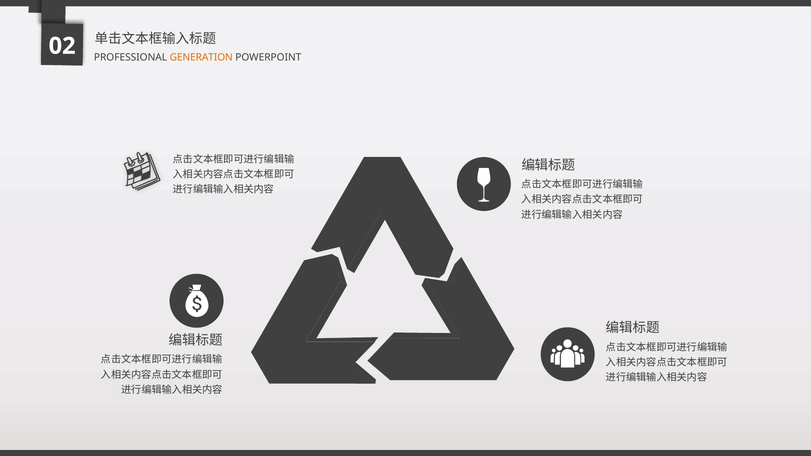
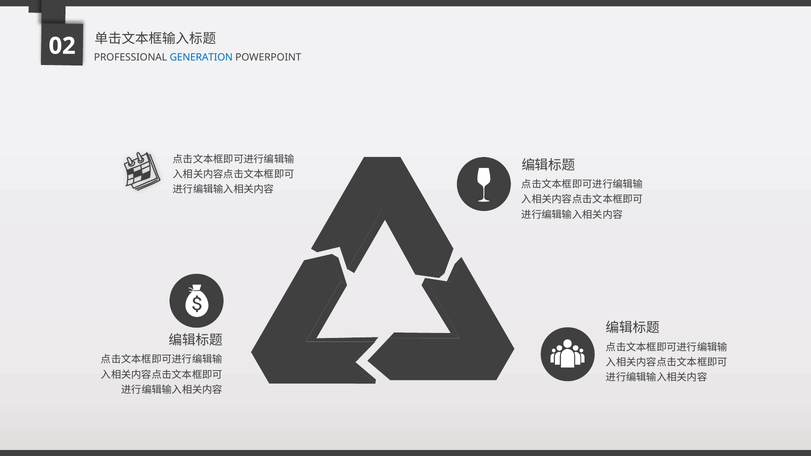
GENERATION colour: orange -> blue (201, 58)
